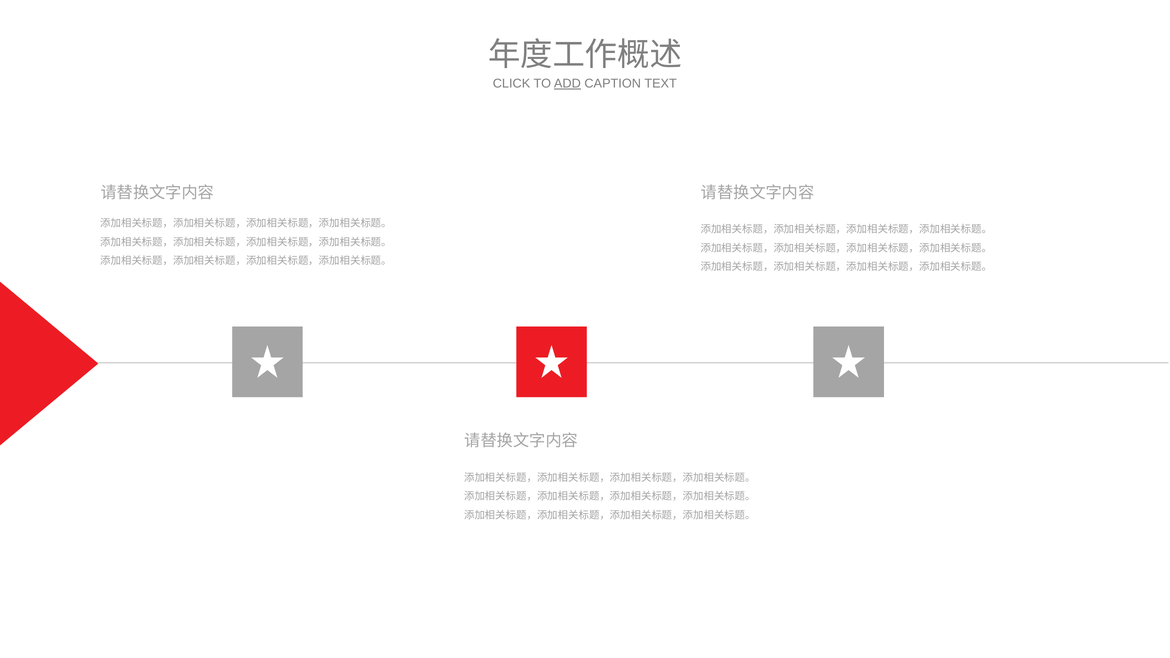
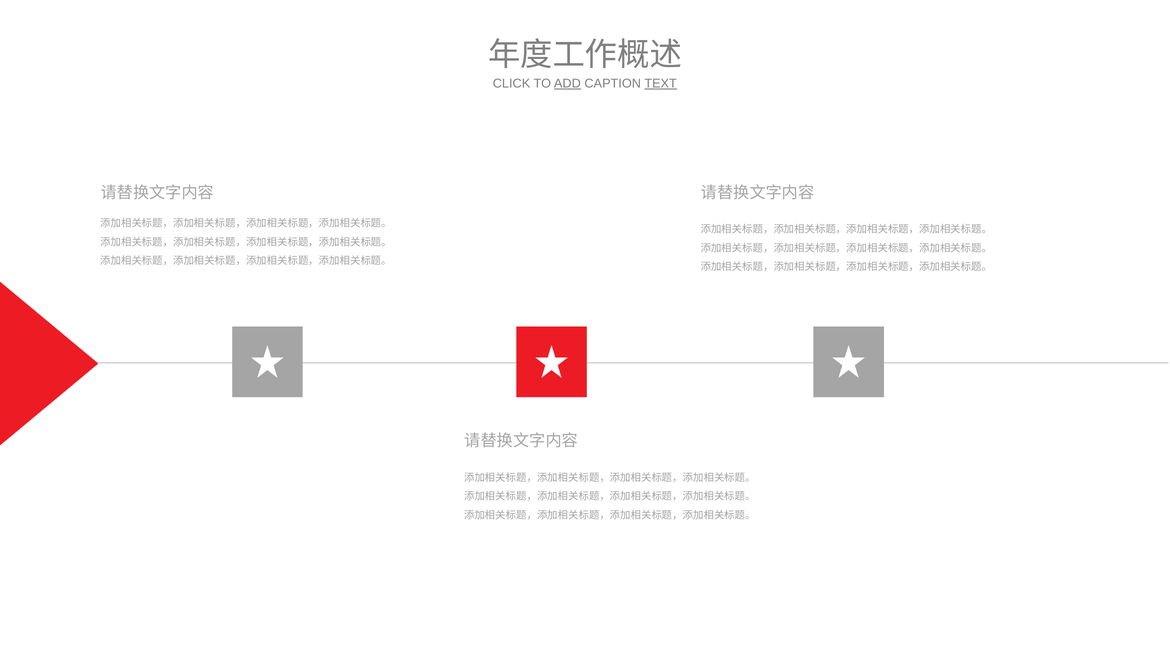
TEXT underline: none -> present (661, 84)
